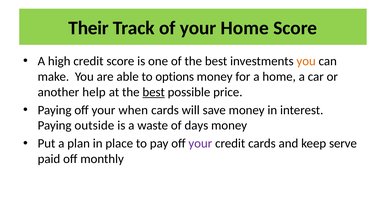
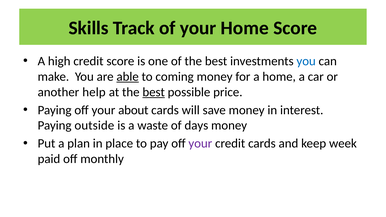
Their: Their -> Skills (89, 28)
you colour: orange -> blue (306, 61)
able underline: none -> present (128, 77)
options: options -> coming (175, 77)
when: when -> about (133, 110)
serve: serve -> week (343, 144)
